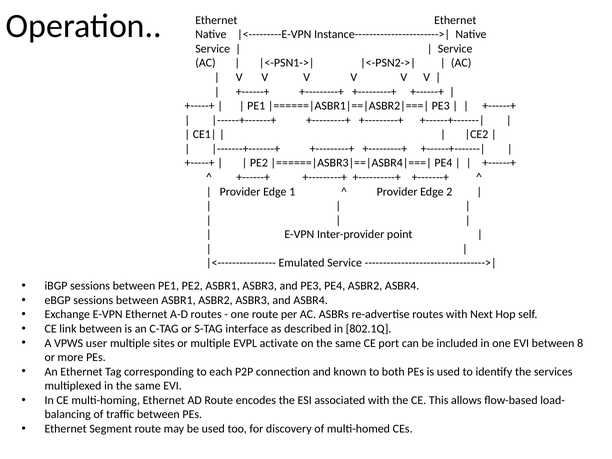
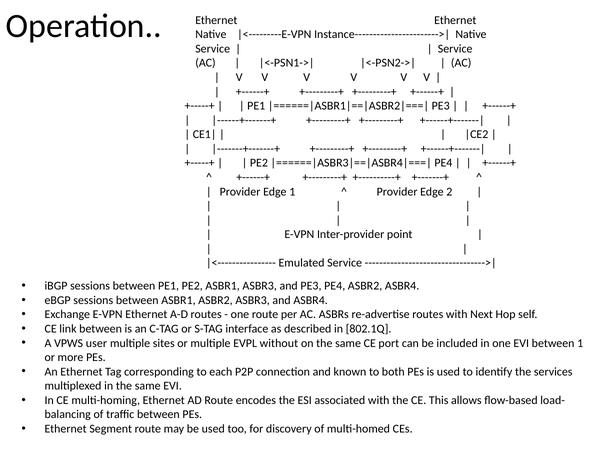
activate: activate -> without (279, 343)
between 8: 8 -> 1 (580, 343)
